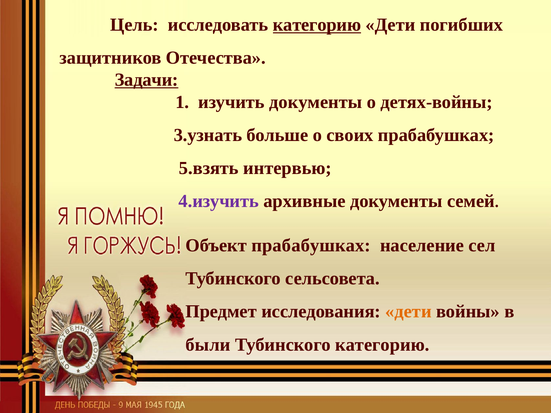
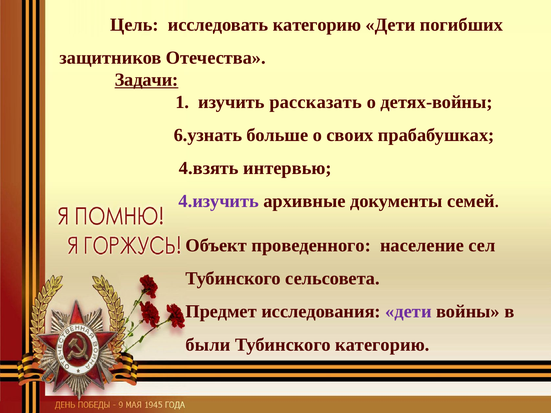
категорию underline: present -> none (317, 25)
изучить документы: документы -> рассказать (316, 102)
3.узнать: 3.узнать -> 6.узнать (208, 135)
5.взять: 5.взять -> 4.взять (209, 168)
Объект прабабушках: прабабушках -> проведенного (311, 246)
дети colour: orange -> purple (408, 312)
